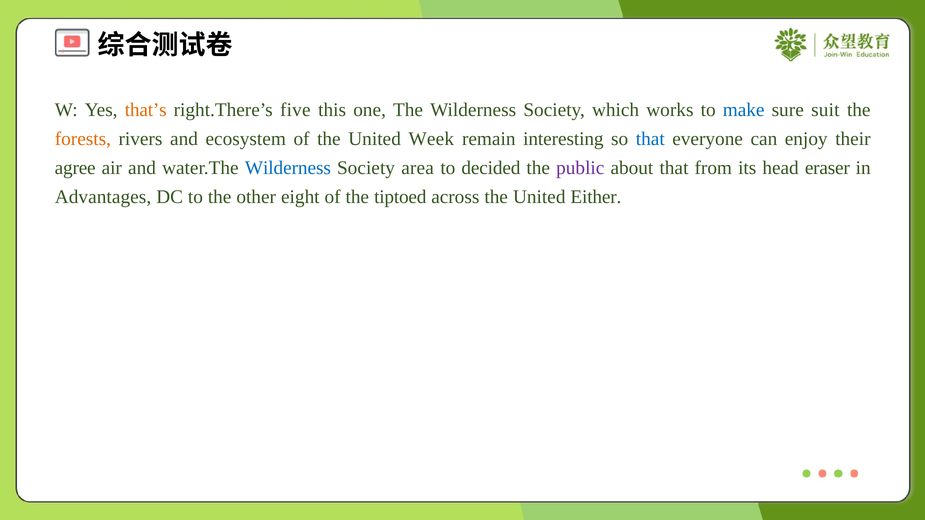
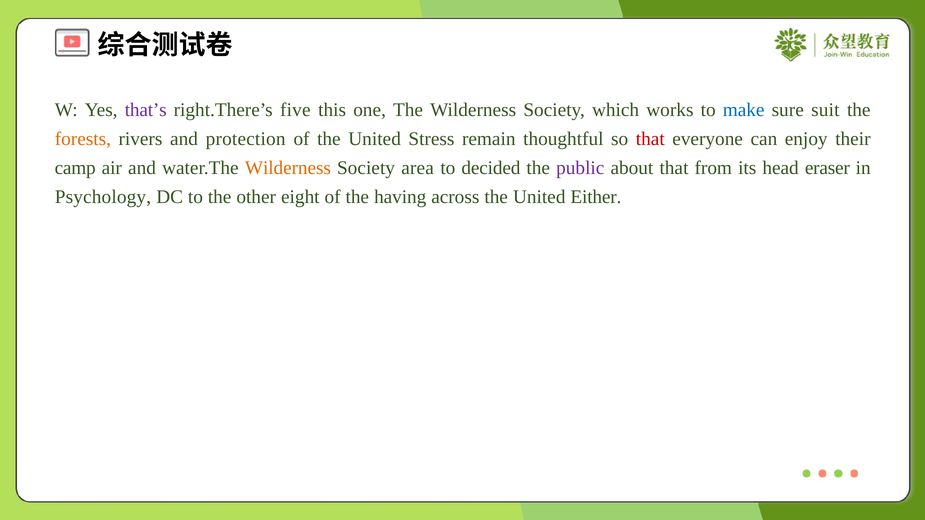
that’s colour: orange -> purple (146, 110)
ecosystem: ecosystem -> protection (246, 139)
Week: Week -> Stress (431, 139)
interesting: interesting -> thoughtful (563, 139)
that colour: blue -> red (650, 139)
agree: agree -> camp (75, 168)
Wilderness colour: blue -> orange (288, 168)
Advantages: Advantages -> Psychology (103, 197)
tiptoed: tiptoed -> having (400, 197)
